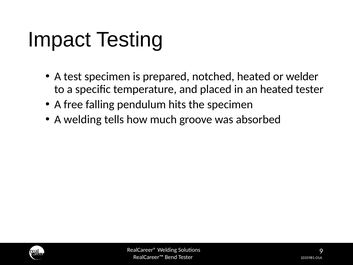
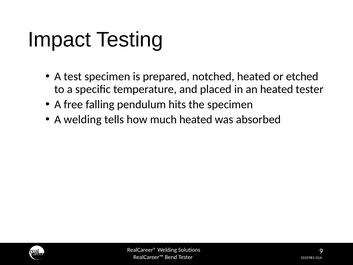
welder: welder -> etched (302, 76)
much groove: groove -> heated (196, 119)
